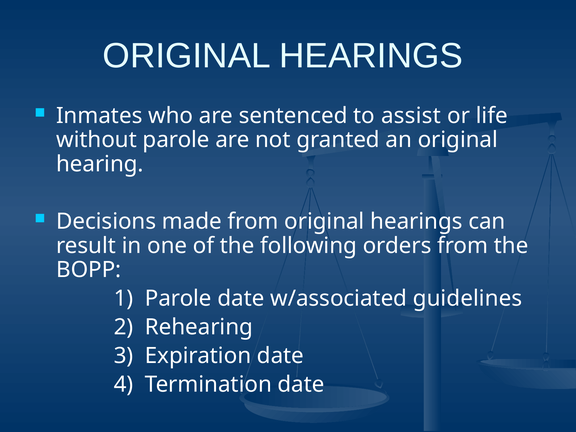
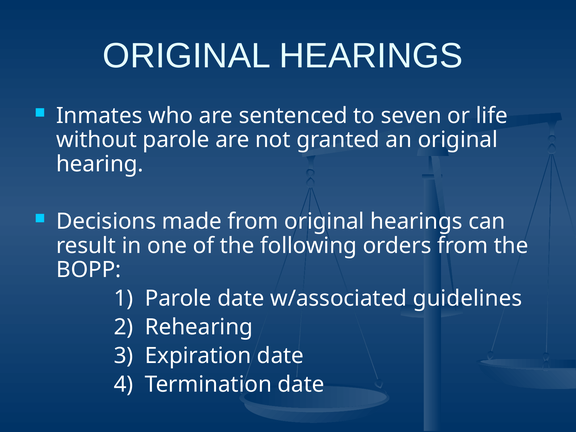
assist: assist -> seven (411, 116)
